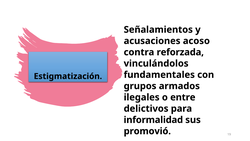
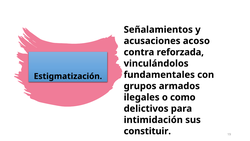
entre: entre -> como (183, 97)
informalidad: informalidad -> intimidación (153, 120)
promovió: promovió -> constituir (147, 131)
